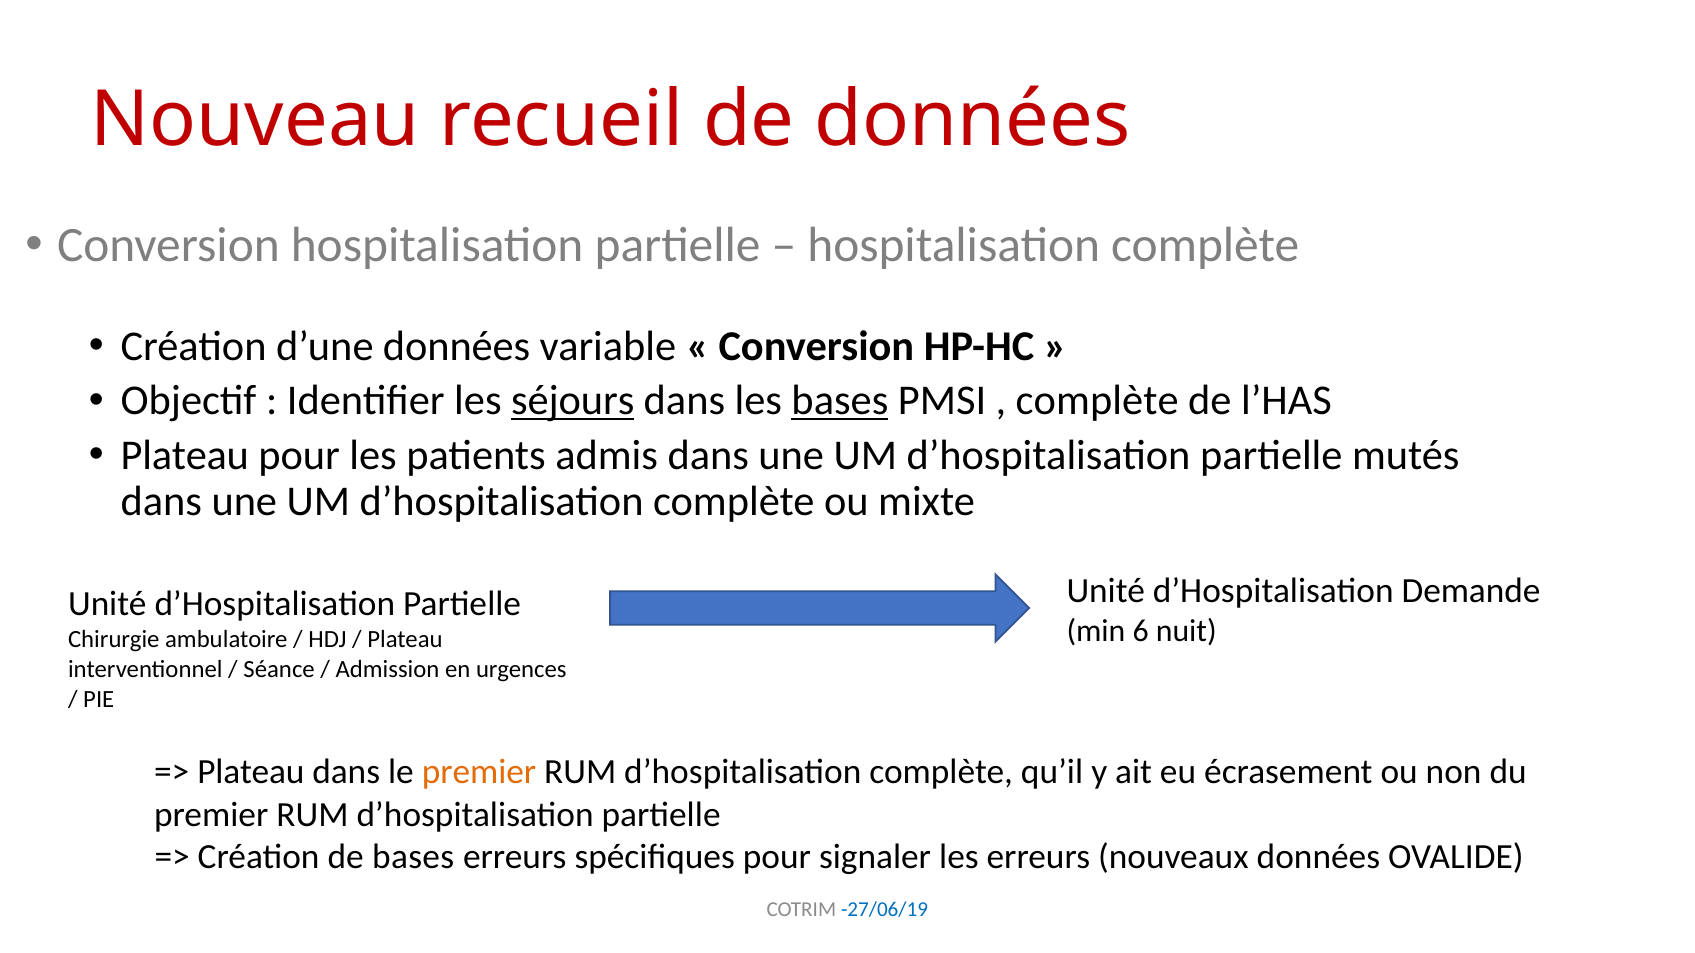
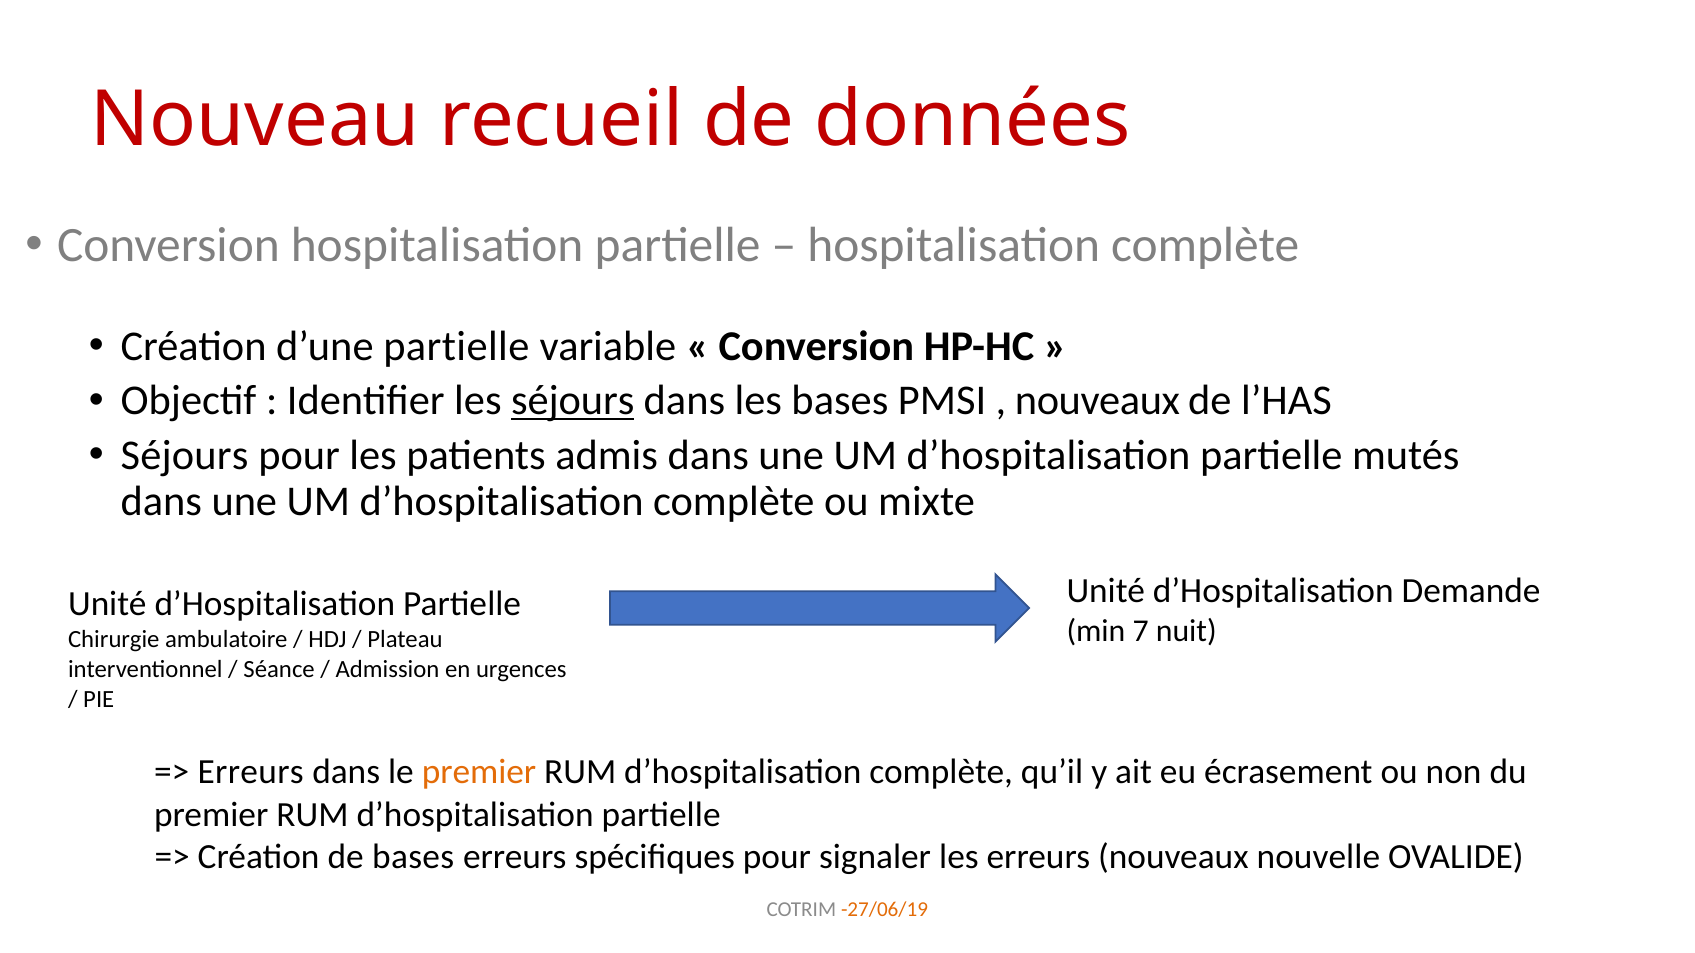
d’une données: données -> partielle (456, 347)
bases underline: present -> none (840, 401)
complète: complète -> nouveaux (1097, 401)
Plateau: Plateau -> Séjours (185, 456)
6: 6 -> 7 (1141, 631)
Plateau: Plateau -> Erreurs (251, 772)
nouveaux données: données -> nouvelle (1318, 857)
-27/06/19 colour: blue -> orange (885, 910)
